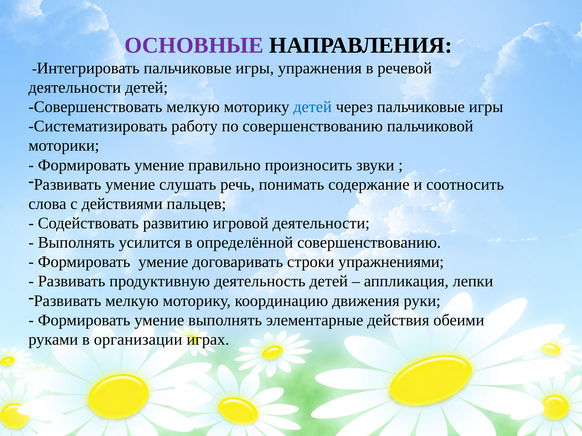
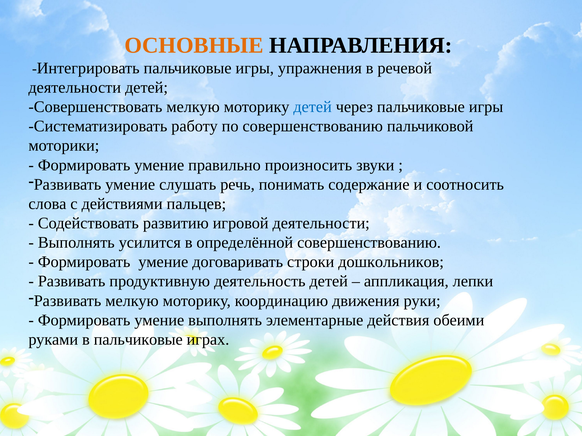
ОСНОВНЫЕ colour: purple -> orange (194, 45)
упражнениями: упражнениями -> дошкольников (391, 262)
в организации: организации -> пальчиковые (138, 340)
